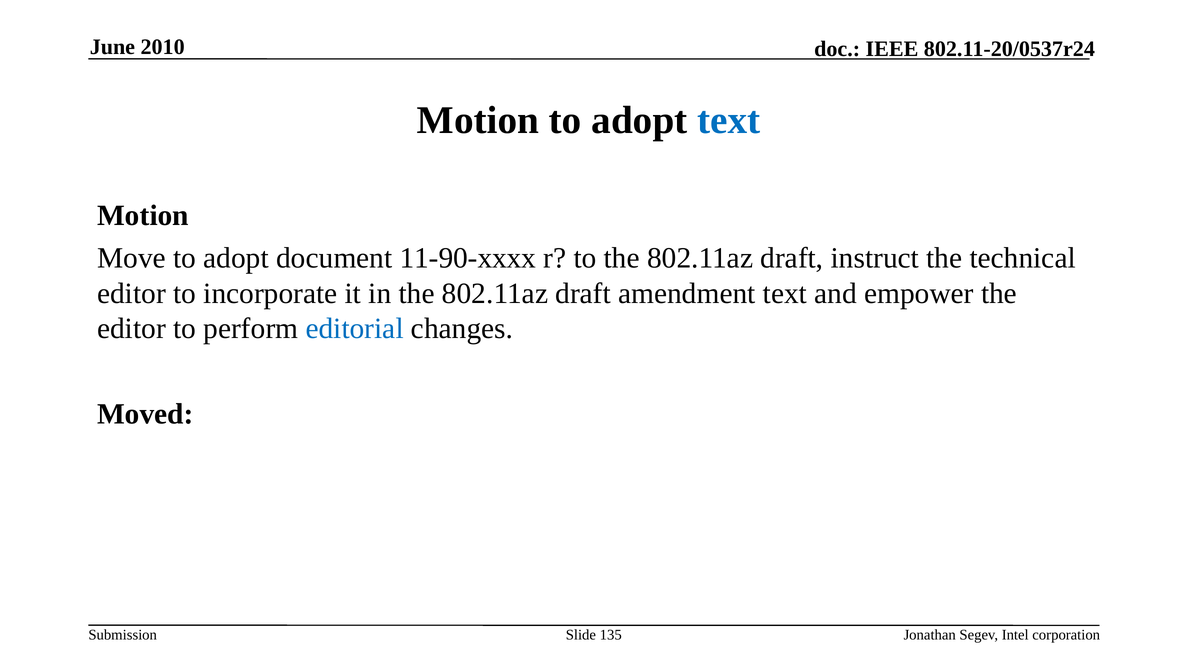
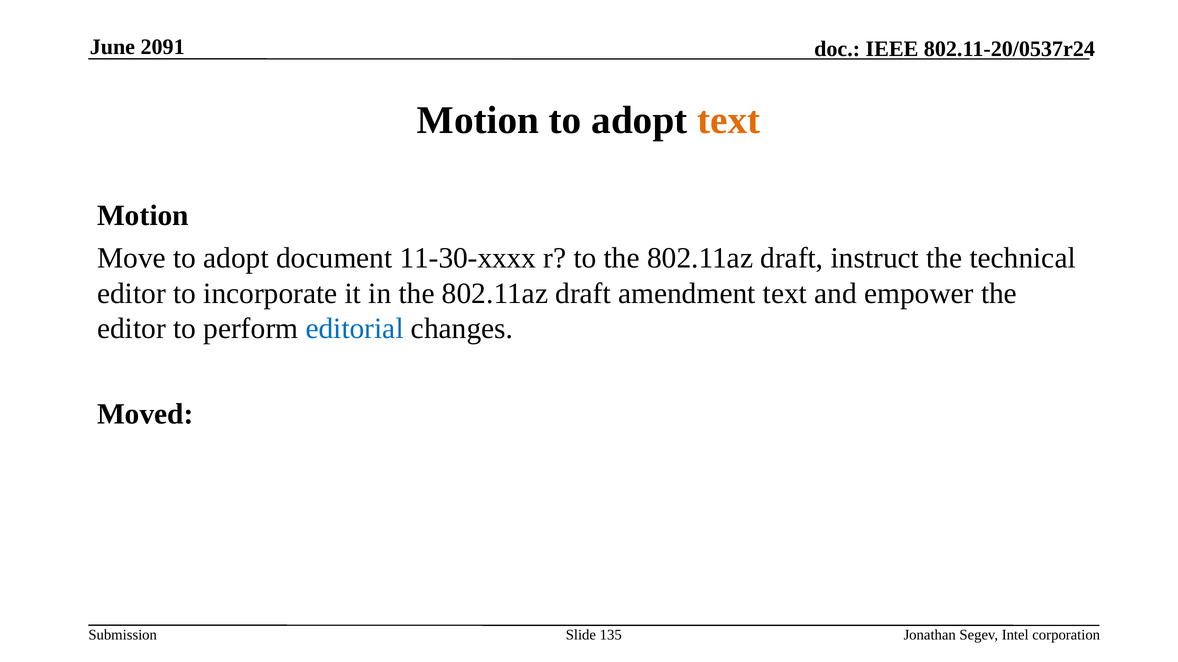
2010: 2010 -> 2091 (163, 47)
text colour: blue -> orange (729, 120)
11-90-xxxx: 11-90-xxxx -> 11-30-xxxx (468, 258)
